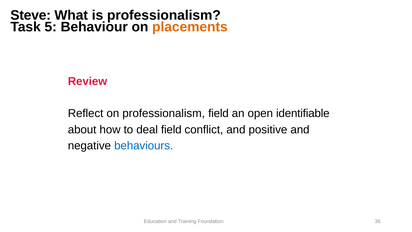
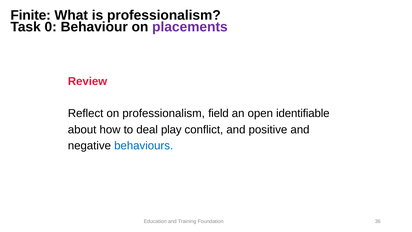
Steve: Steve -> Finite (31, 15)
5: 5 -> 0 (51, 27)
placements colour: orange -> purple (190, 27)
deal field: field -> play (171, 129)
